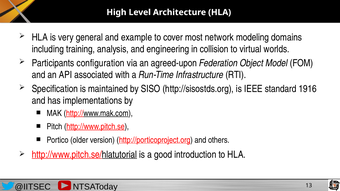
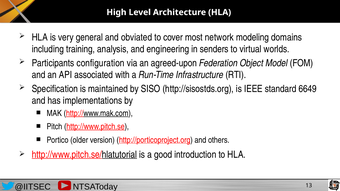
example: example -> obviated (137, 37)
collision: collision -> senders (214, 49)
1916: 1916 -> 6649 (308, 89)
